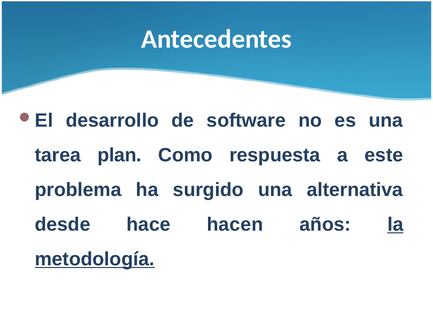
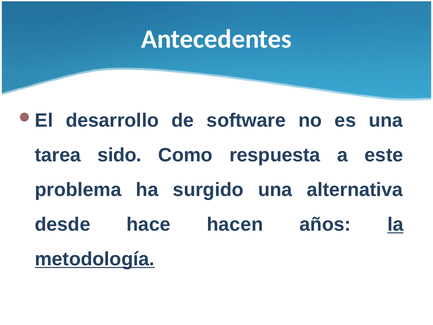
plan: plan -> sido (120, 155)
